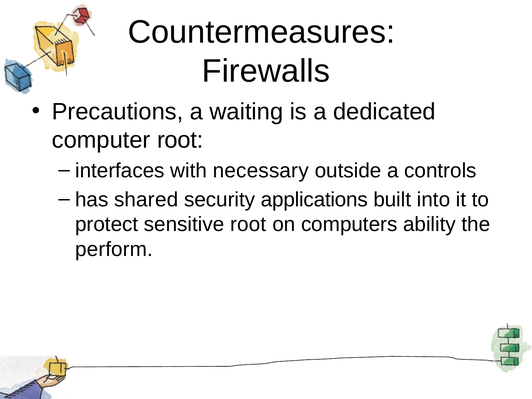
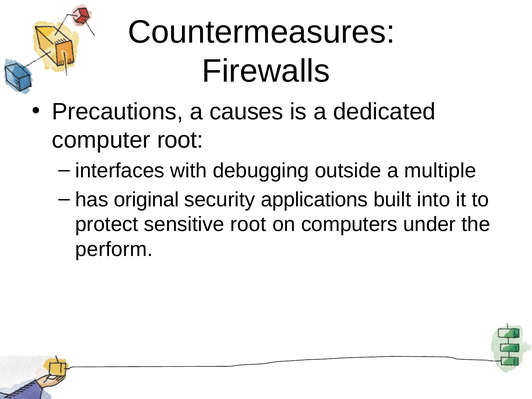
waiting: waiting -> causes (246, 112)
necessary: necessary -> debugging (261, 171)
controls: controls -> multiple (440, 171)
shared: shared -> original (146, 200)
ability: ability -> under (429, 224)
